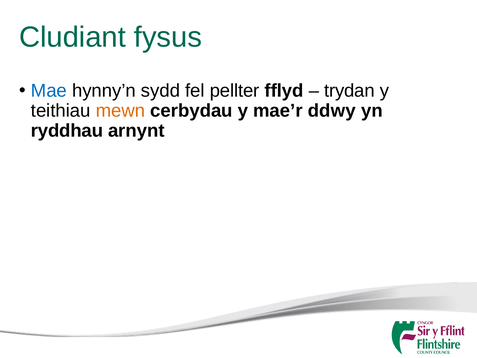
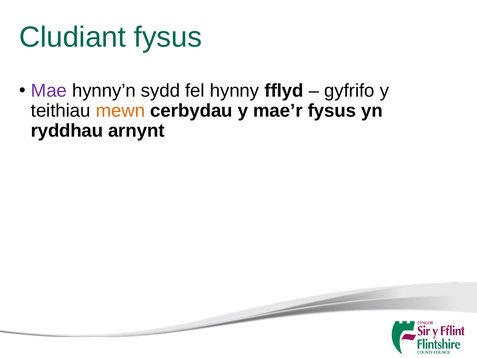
Mae colour: blue -> purple (49, 91)
pellter: pellter -> hynny (235, 91)
trydan: trydan -> gyfrifo (349, 91)
mae’r ddwy: ddwy -> fysus (332, 111)
